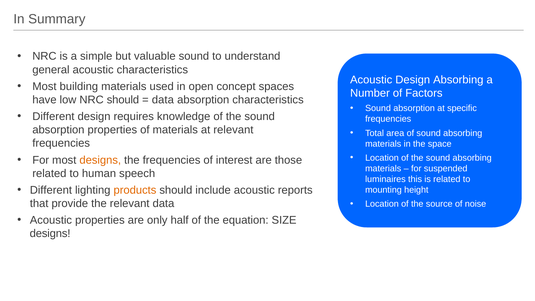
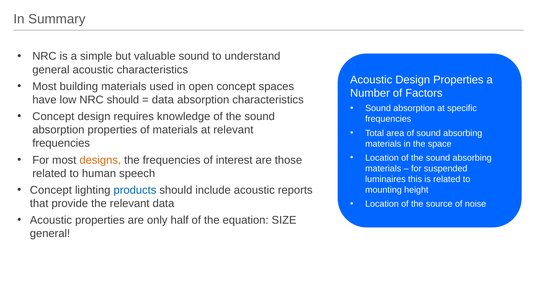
Design Absorbing: Absorbing -> Properties (458, 80)
Different: Different -> Concept (53, 117)
Different: Different -> Concept (51, 190)
products colour: orange -> blue (135, 190)
designs: designs -> general (50, 234)
